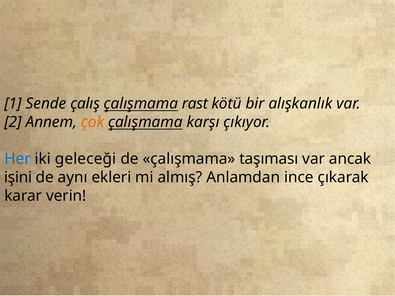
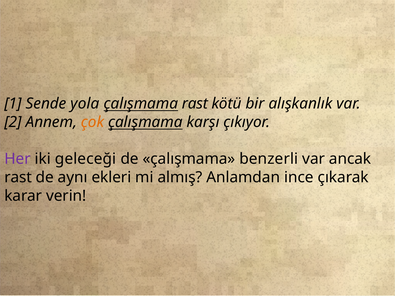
çalış: çalış -> yola (85, 104)
Her colour: blue -> purple (17, 159)
taşıması: taşıması -> benzerli (269, 159)
işini: işini -> rast (18, 177)
